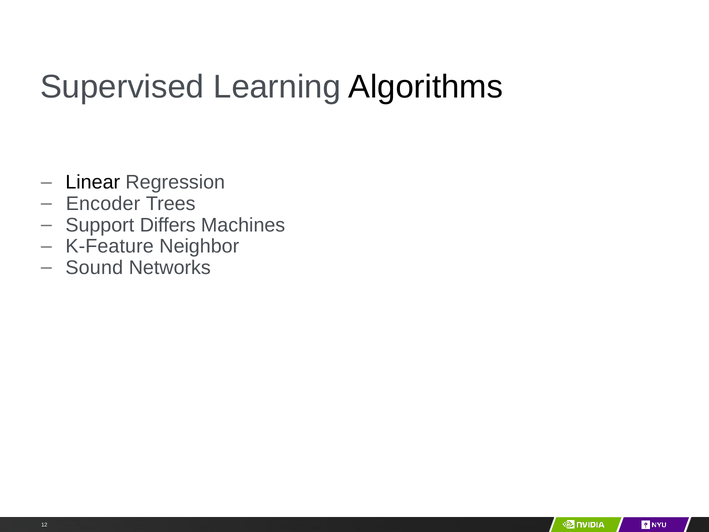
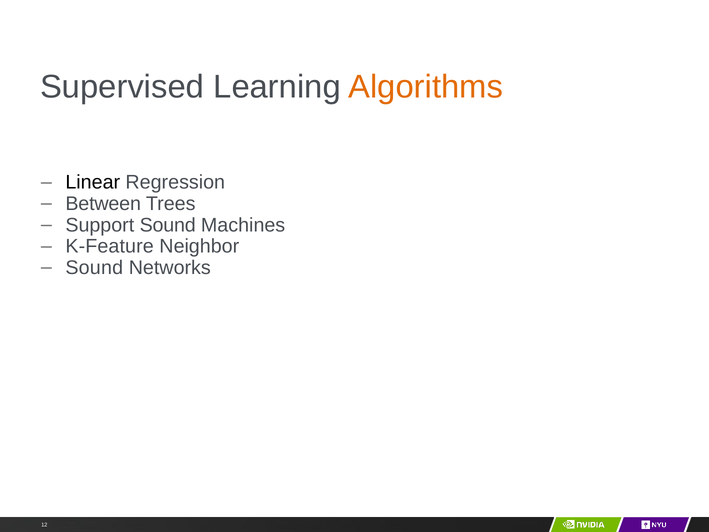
Algorithms colour: black -> orange (426, 87)
Encoder: Encoder -> Between (103, 204)
Support Differs: Differs -> Sound (168, 225)
